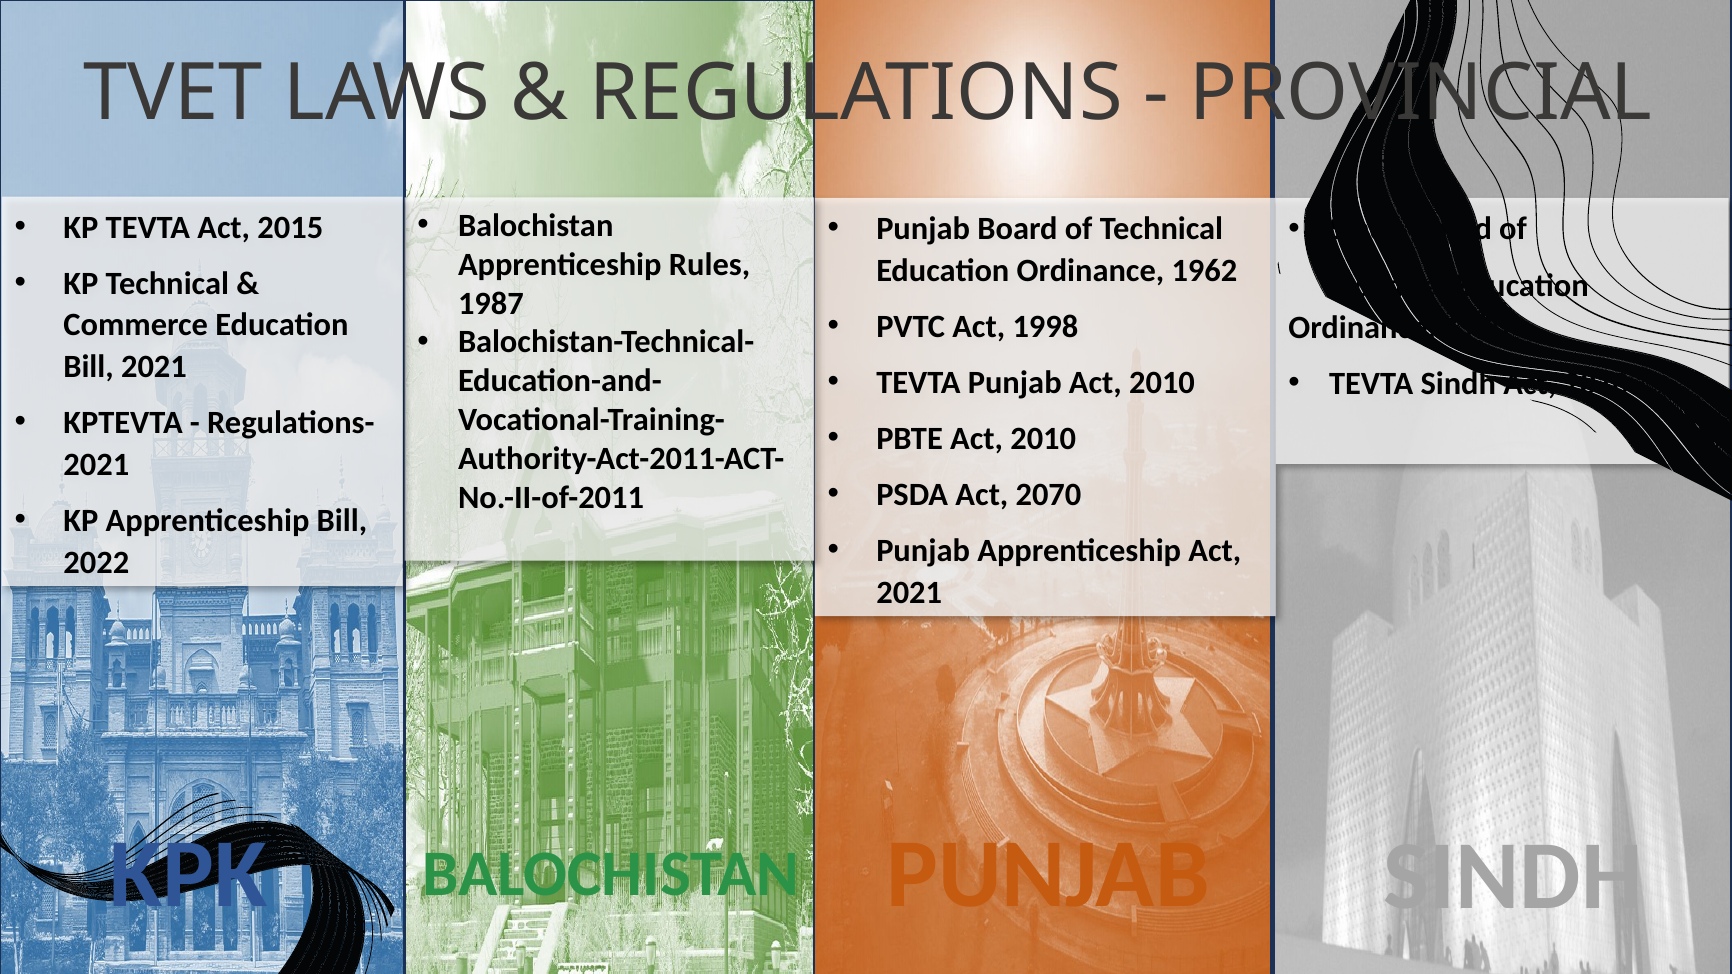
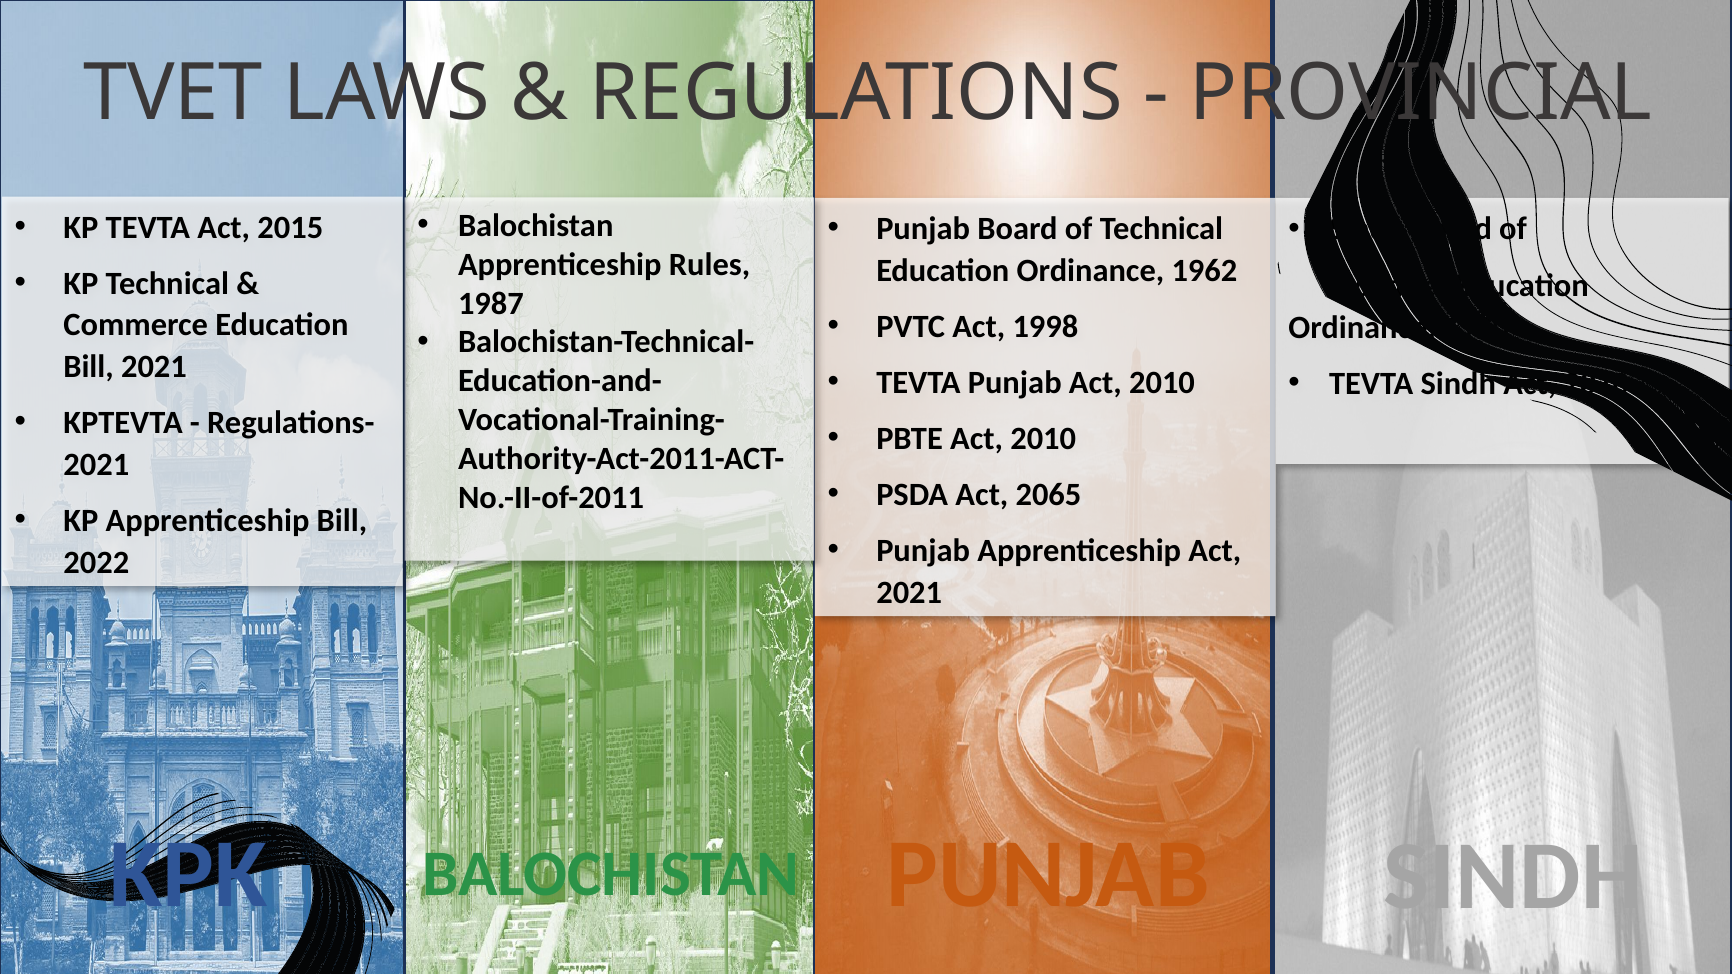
2070: 2070 -> 2065 (1048, 495)
